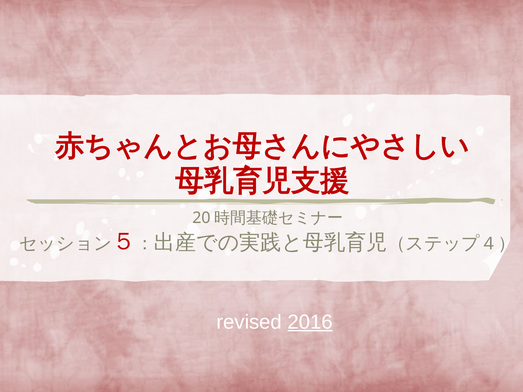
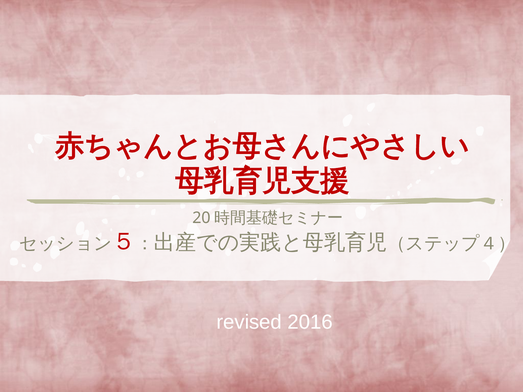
2016 underline: present -> none (310, 322)
